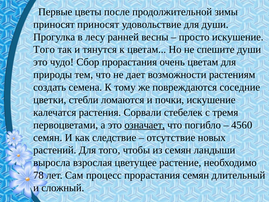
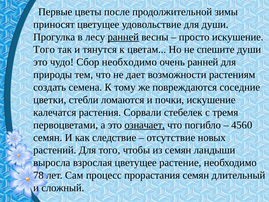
приносят приносят: приносят -> цветущее (98, 24)
ранней underline: none -> present (123, 37)
Сбор прорастания: прорастания -> необходимо (129, 62)
очень цветам: цветам -> ранней (203, 62)
